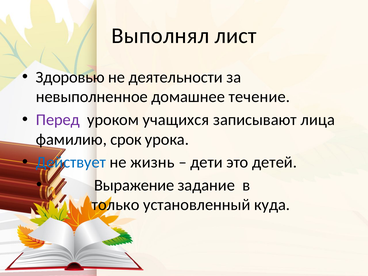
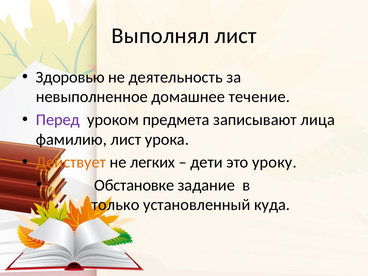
деятельности: деятельности -> деятельность (176, 77)
учащихся: учащихся -> предмета (176, 120)
фамилию срок: срок -> лист (126, 139)
Действует colour: blue -> orange (71, 162)
жизнь: жизнь -> легких (153, 162)
детей: детей -> уроку (274, 162)
Выражение: Выражение -> Обстановке (134, 185)
